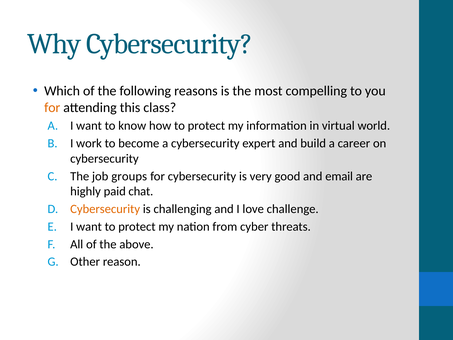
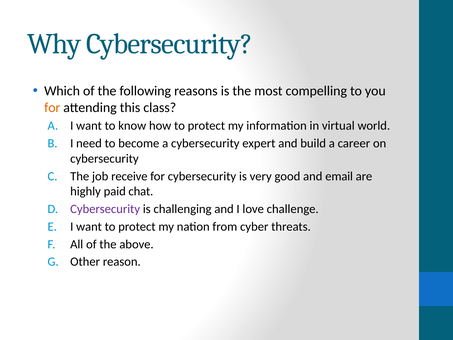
work: work -> need (89, 143)
groups: groups -> receive (129, 176)
Cybersecurity colour: orange -> purple (105, 209)
